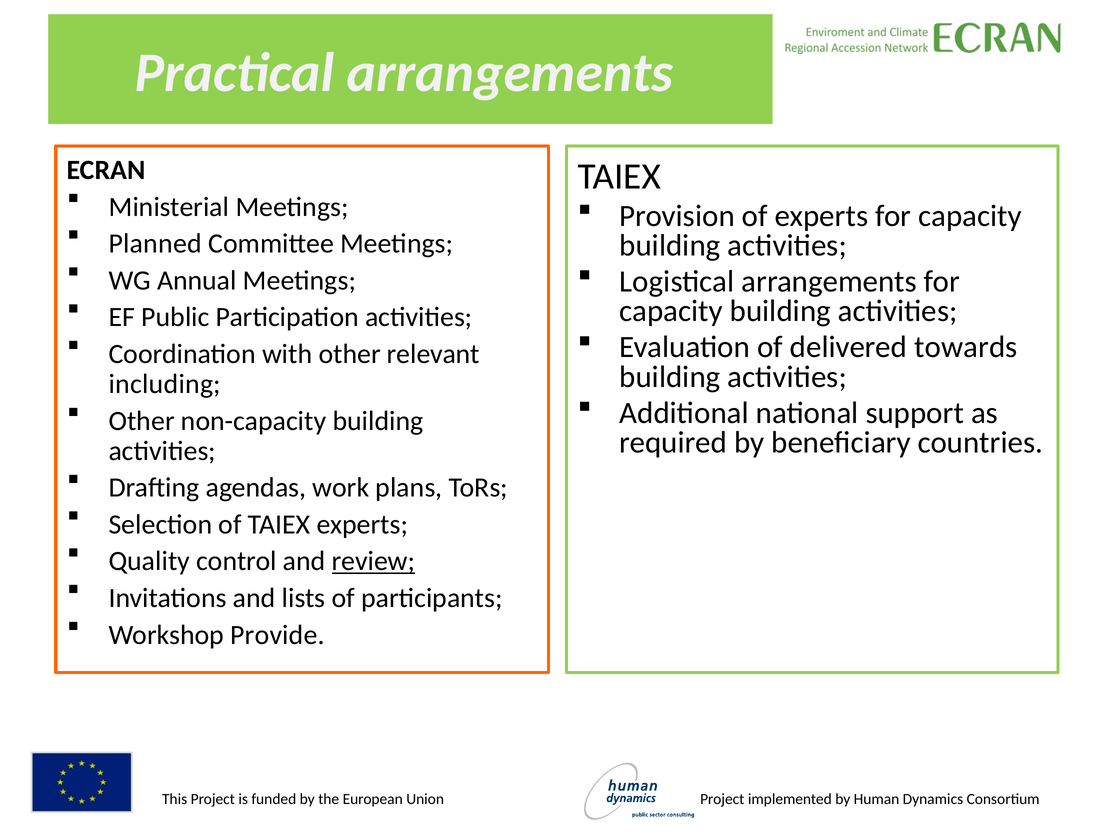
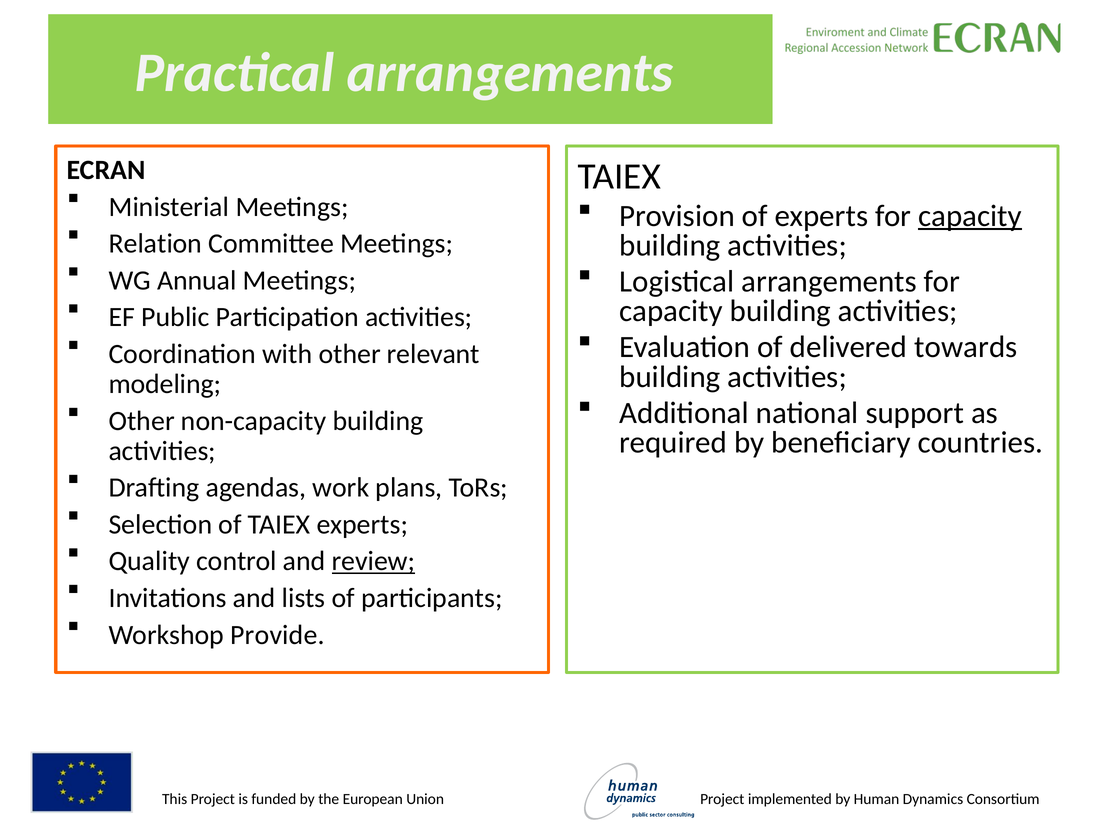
capacity underline: none -> present (970, 216)
Planned: Planned -> Relation (155, 244)
including: including -> modeling (165, 384)
